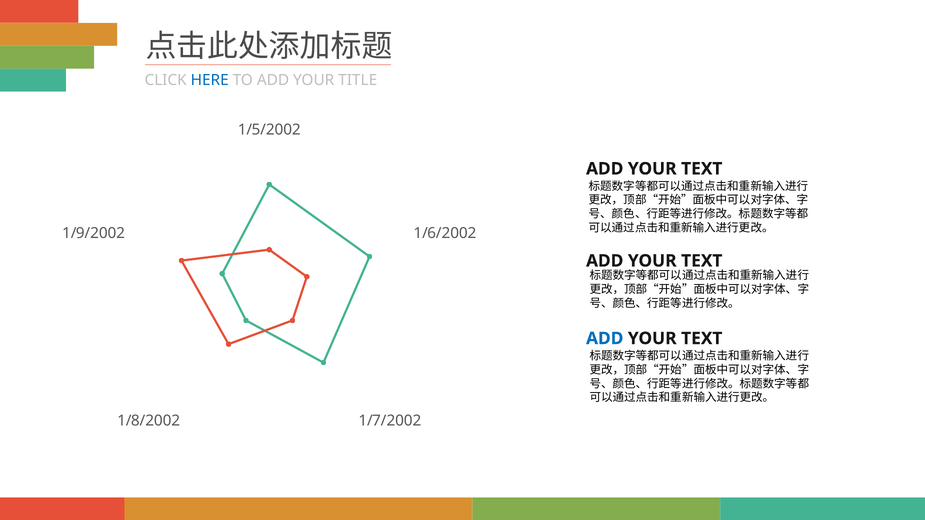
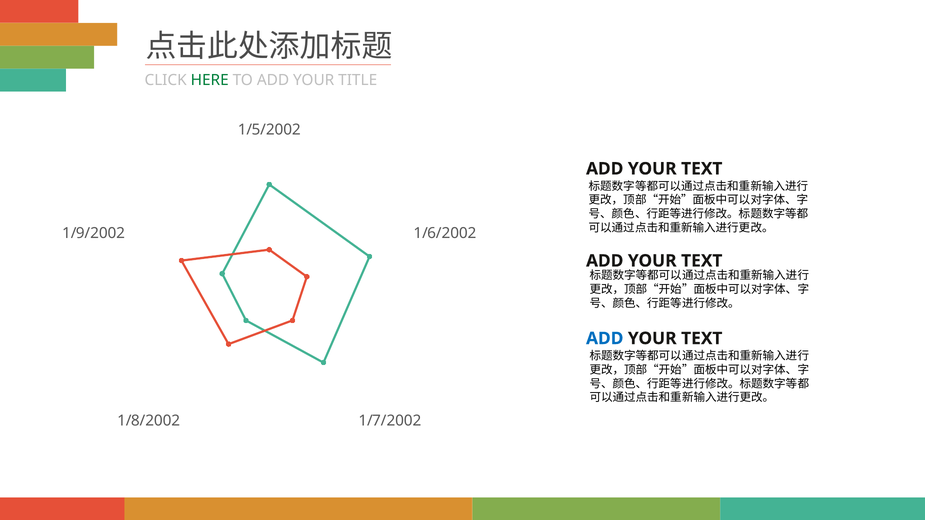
HERE colour: blue -> green (210, 80)
